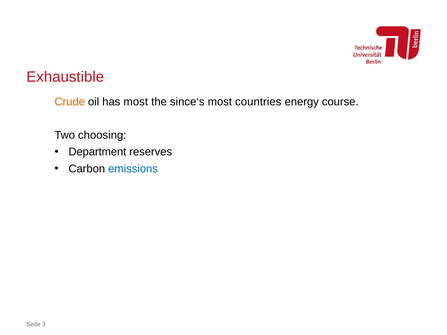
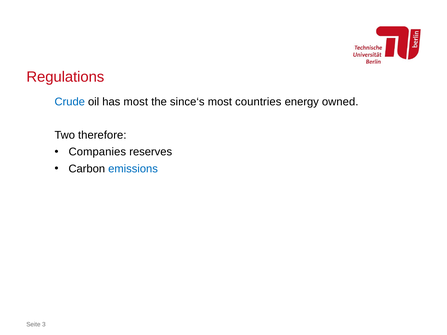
Exhaustible: Exhaustible -> Regulations (65, 77)
Crude colour: orange -> blue (70, 102)
course: course -> owned (340, 102)
choosing: choosing -> therefore (102, 135)
Department: Department -> Companies (97, 152)
